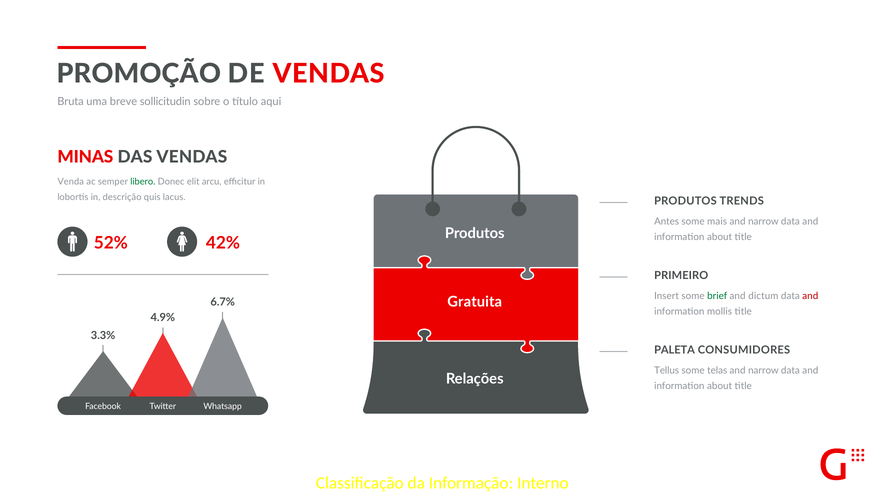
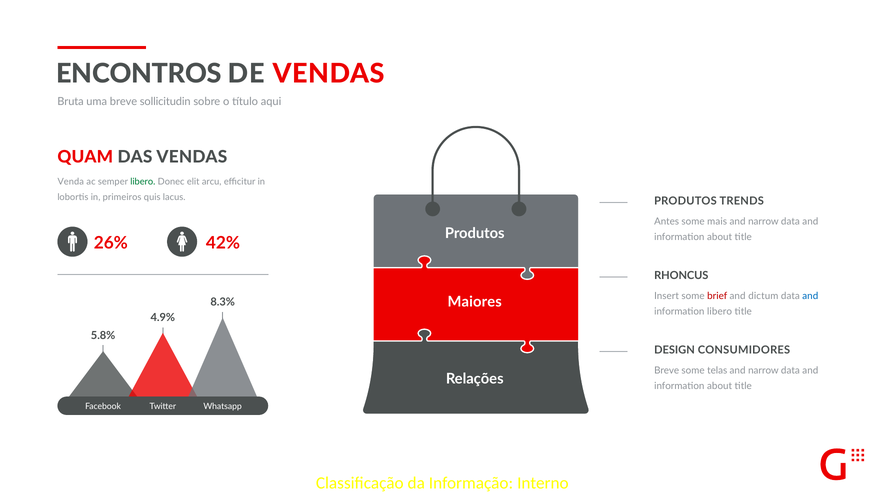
PROMOÇÃO: PROMOÇÃO -> ENCONTROS (139, 74)
MINAS: MINAS -> QUAM (85, 157)
descrição: descrição -> primeiros (122, 197)
52%: 52% -> 26% (111, 243)
PRIMEIRO: PRIMEIRO -> RHONCUS (681, 276)
brief colour: green -> red (717, 296)
and colour: red -> blue (810, 296)
Gratuita: Gratuita -> Maiores (475, 302)
6.7%: 6.7% -> 8.3% (223, 302)
information mollis: mollis -> libero (720, 311)
3.3%: 3.3% -> 5.8% (103, 335)
PALETA: PALETA -> DESIGN (674, 350)
Tellus: Tellus -> Breve (667, 371)
